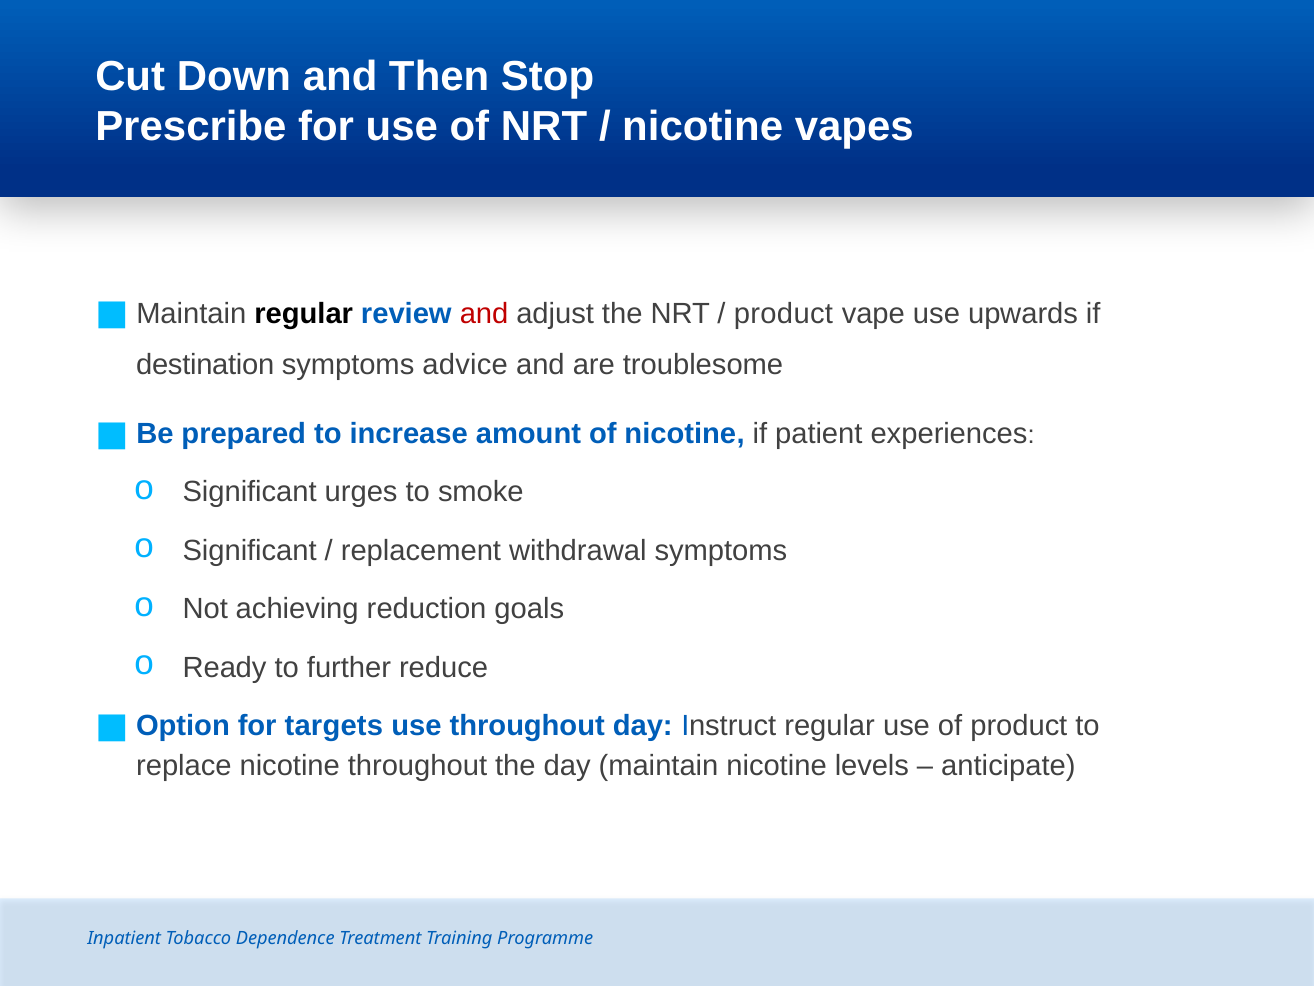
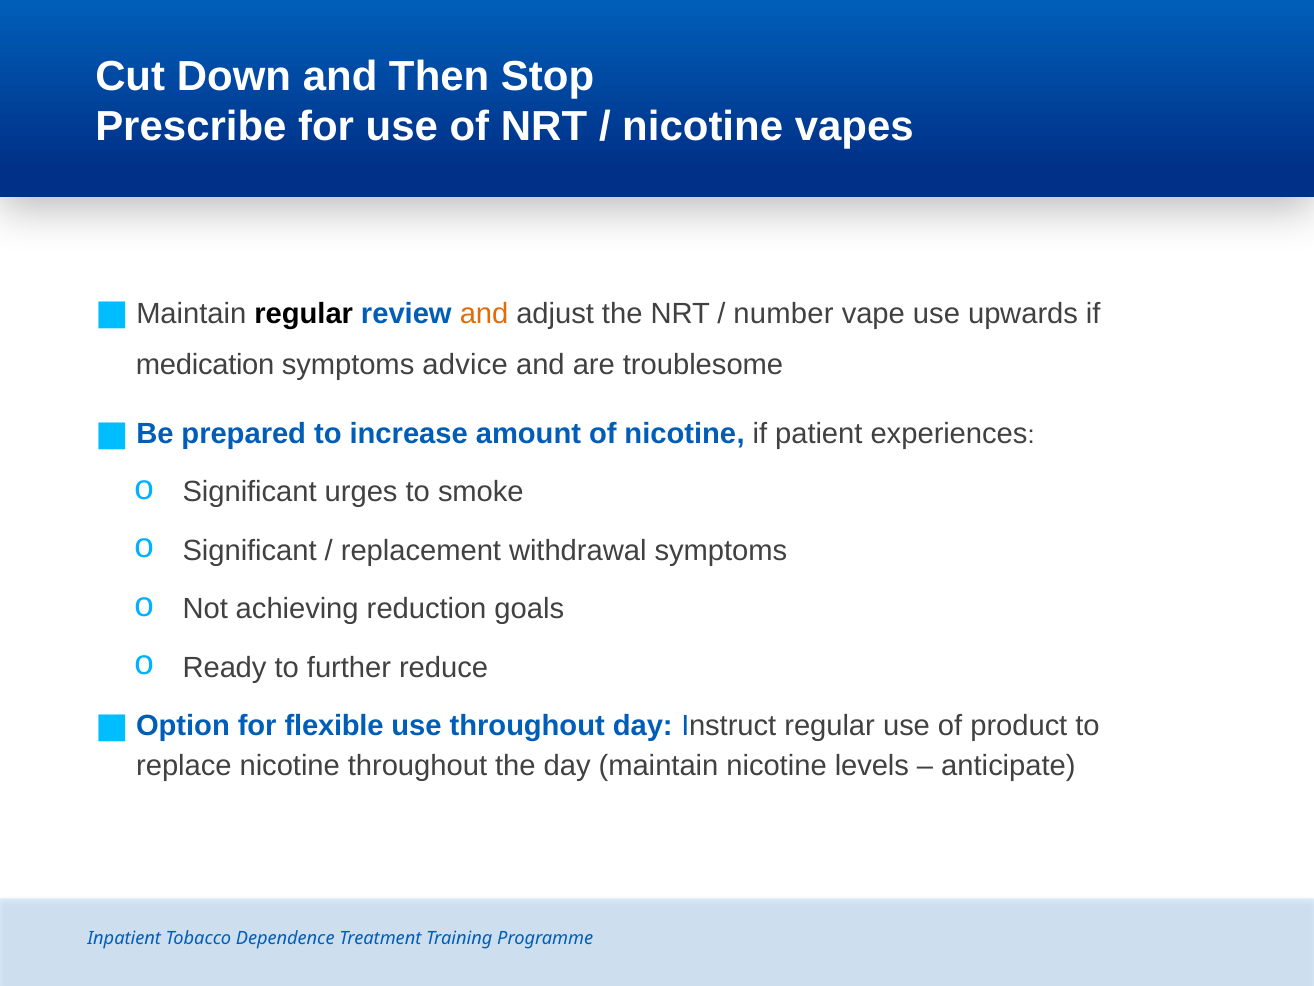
and colour: red -> orange (484, 313)
product: product -> number (783, 313)
destination: destination -> medication (205, 364)
targets: targets -> flexible (334, 725)
